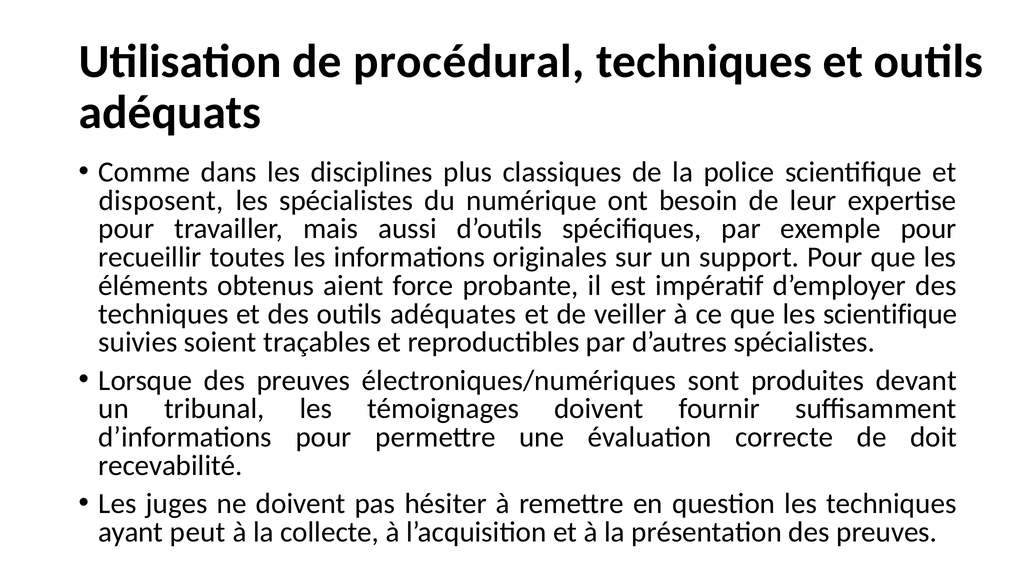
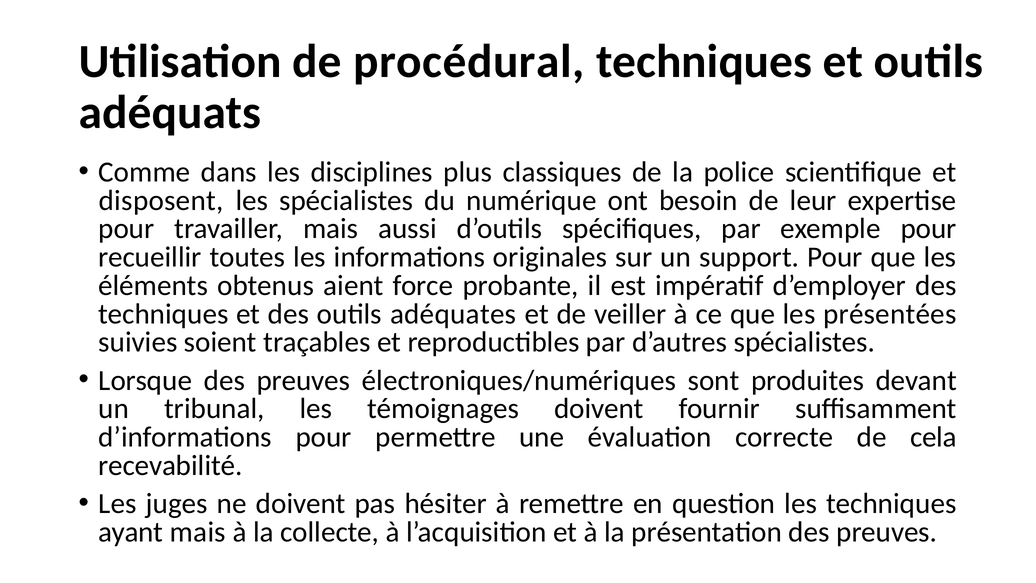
les scientifique: scientifique -> présentées (890, 314)
doit: doit -> cela (934, 437)
ayant peut: peut -> mais (198, 532)
